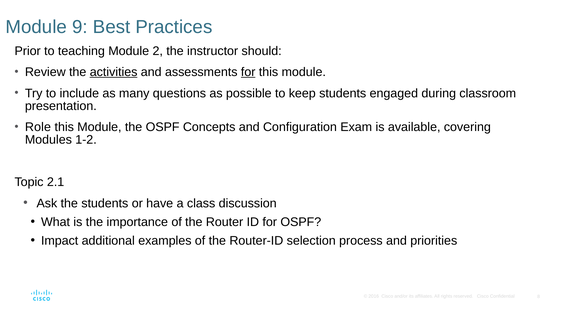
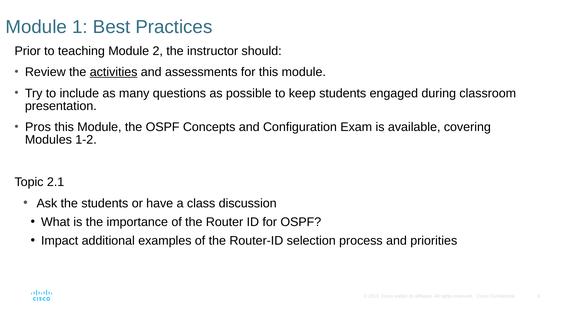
9: 9 -> 1 (80, 27)
for underline: present -> none (248, 72)
Role: Role -> Pros (38, 127)
